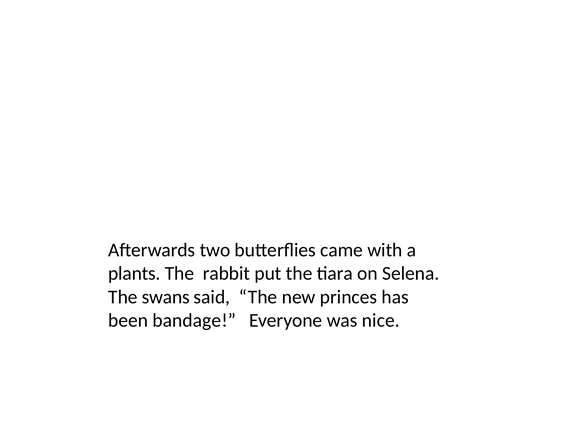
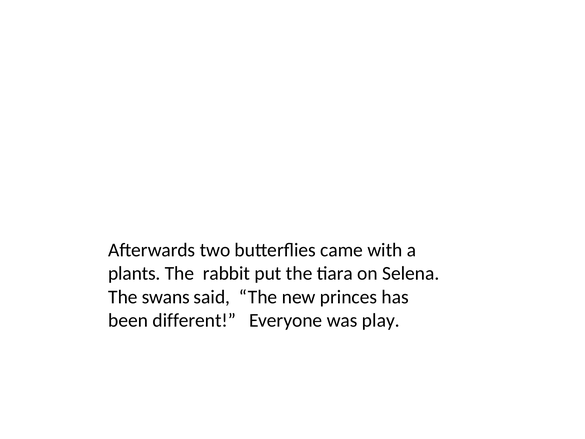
bandage: bandage -> different (194, 320)
nice: nice -> play (381, 320)
